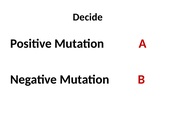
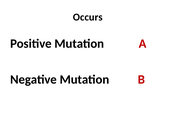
Decide: Decide -> Occurs (88, 17)
